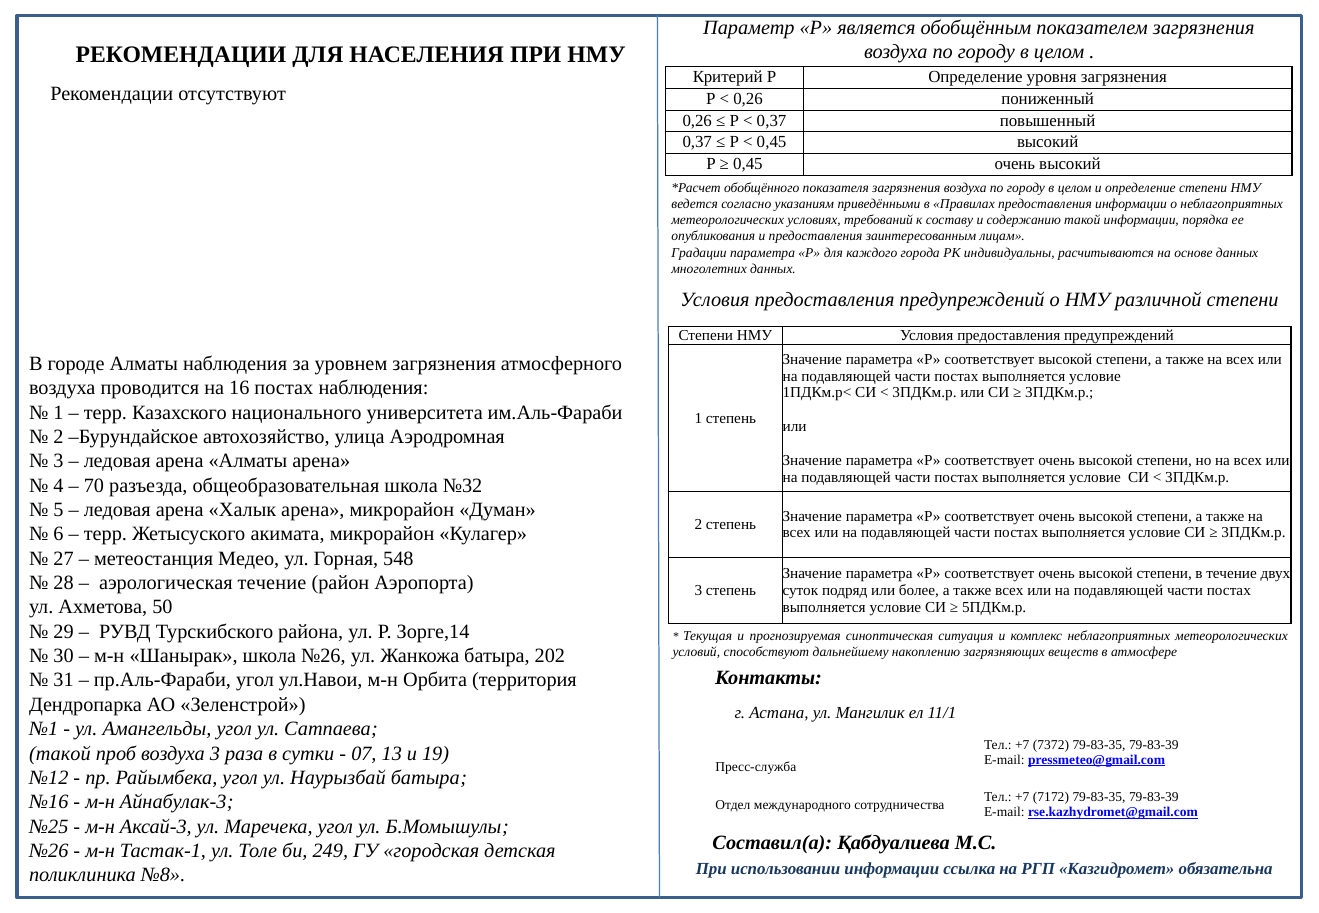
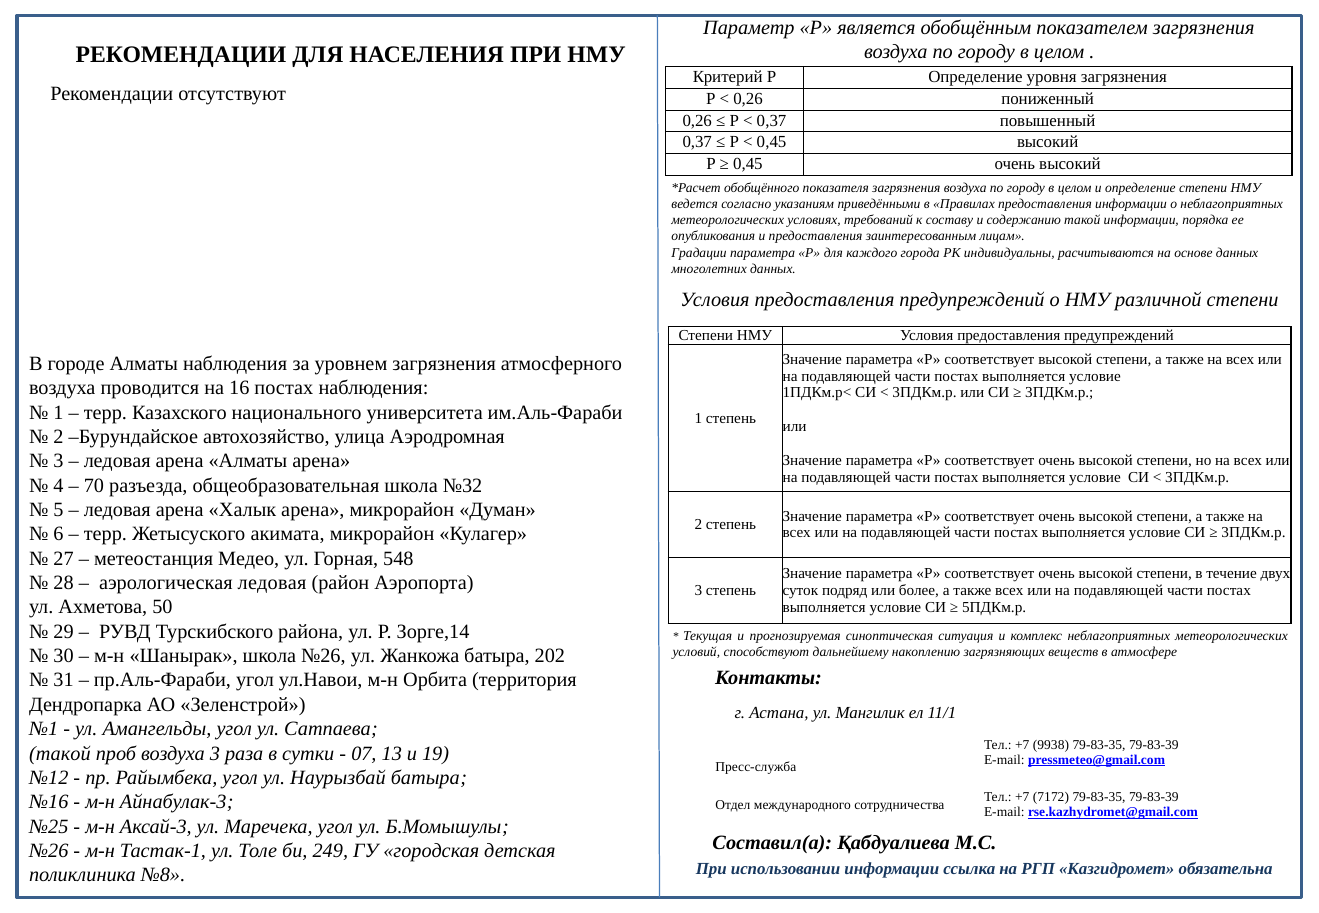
аэрологическая течение: течение -> ледовая (272, 583)
7372: 7372 -> 9938 (1051, 745)
